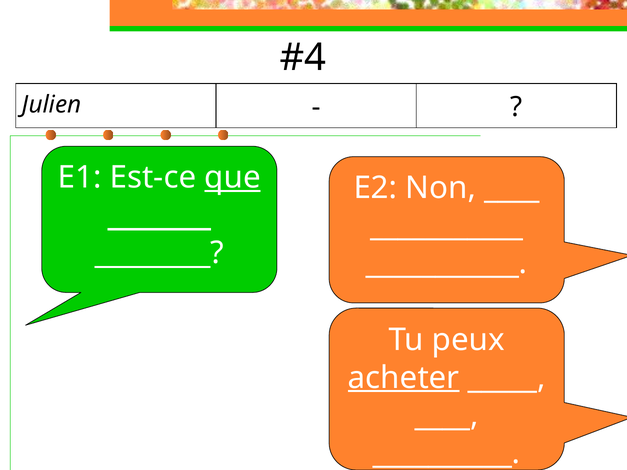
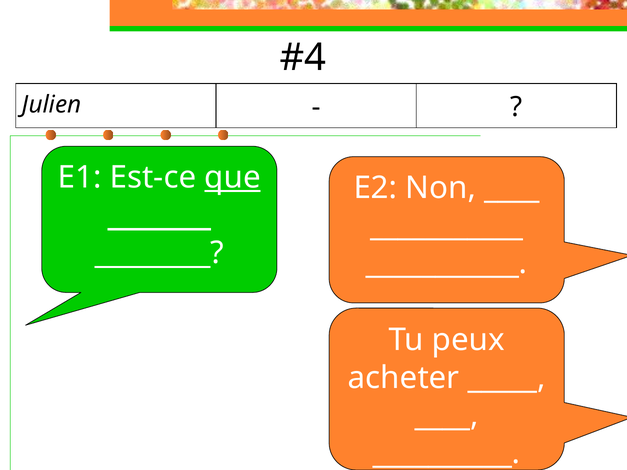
acheter underline: present -> none (404, 378)
